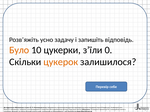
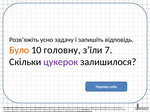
цукерки: цукерки -> головну (62, 50)
0: 0 -> 7 (108, 50)
цукерок colour: orange -> purple (61, 62)
